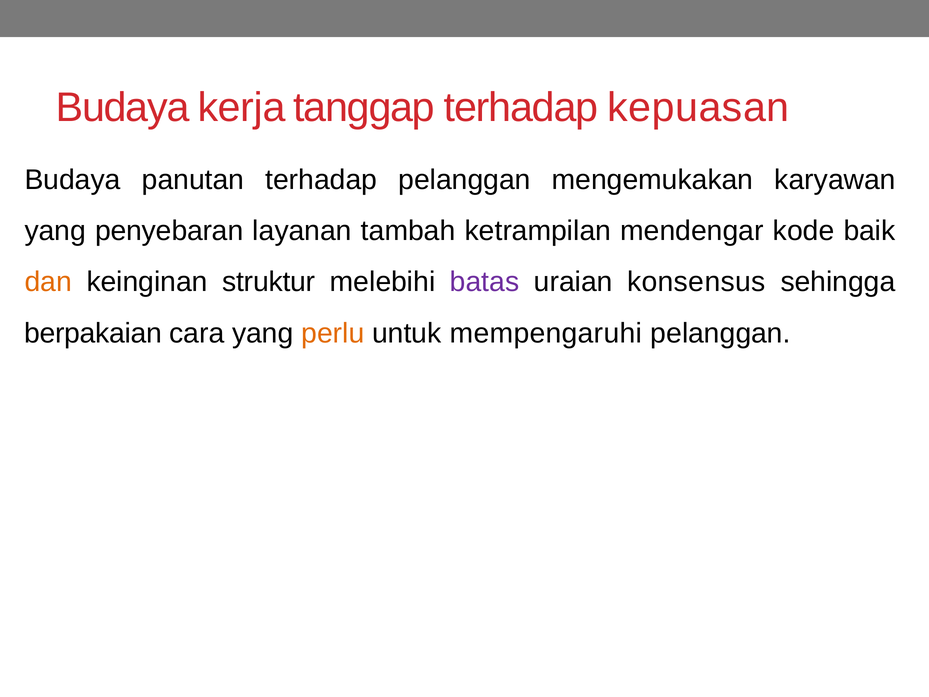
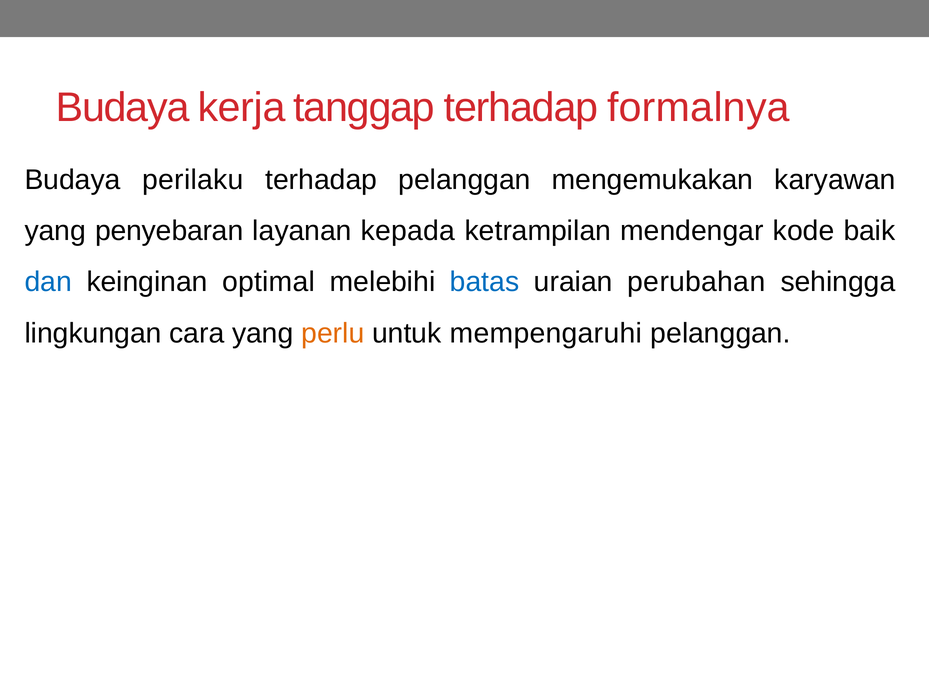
kepuasan: kepuasan -> formalnya (698, 107)
panutan: panutan -> perilaku (193, 180)
tambah: tambah -> kepada (408, 231)
dan colour: orange -> blue (48, 282)
struktur: struktur -> optimal (269, 282)
batas colour: purple -> blue (485, 282)
konsensus: konsensus -> perubahan (696, 282)
berpakaian: berpakaian -> lingkungan (93, 333)
